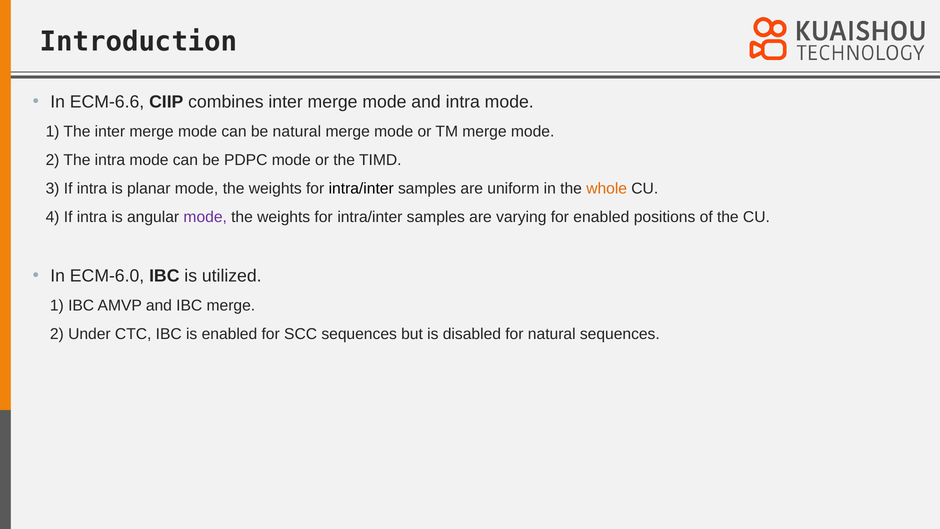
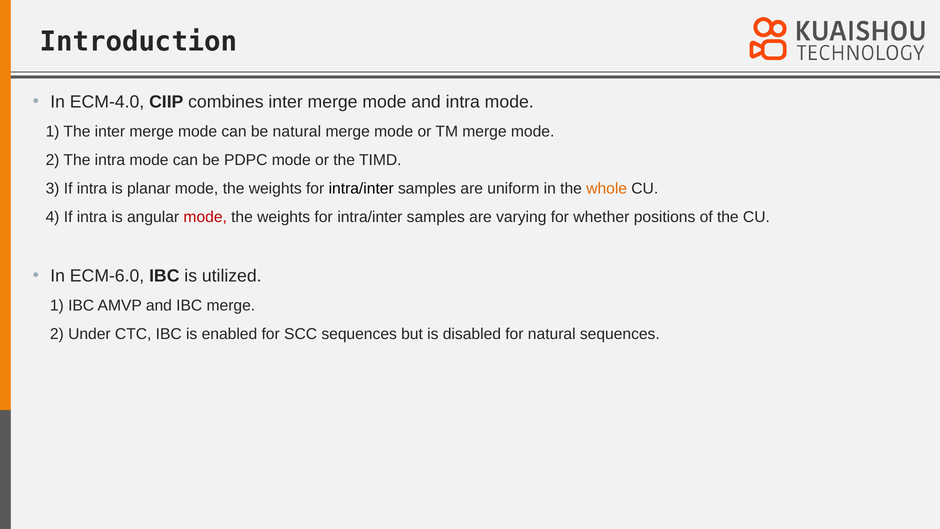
ECM-6.6: ECM-6.6 -> ECM-4.0 (107, 102)
mode colour: purple -> red (205, 217)
for enabled: enabled -> whether (601, 217)
